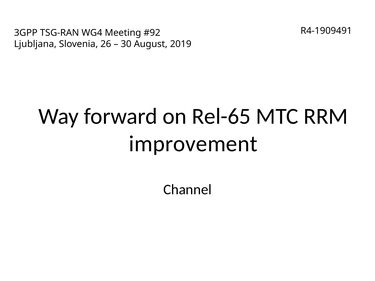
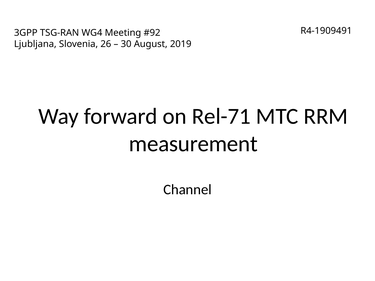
Rel-65: Rel-65 -> Rel-71 (221, 116)
improvement: improvement -> measurement (193, 144)
